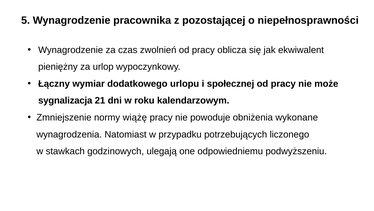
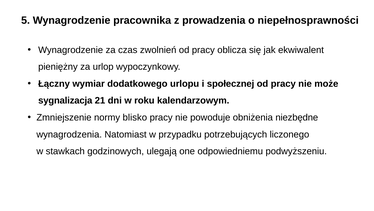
pozostającej: pozostającej -> prowadzenia (214, 20)
wiążę: wiążę -> blisko (135, 117)
wykonane: wykonane -> niezbędne (297, 117)
